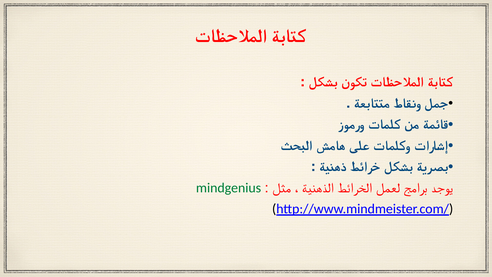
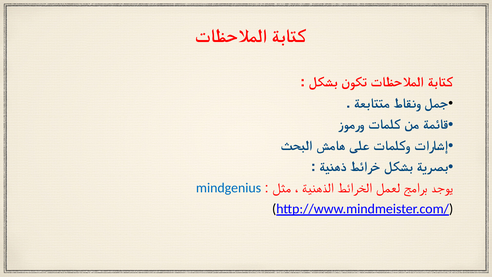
mindgenius colour: green -> blue (229, 188)
